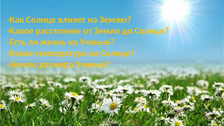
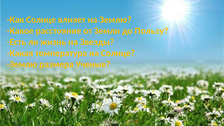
до Солнце: Солнце -> Пользу (151, 31)
на Ученые: Ученые -> Звезды (97, 42)
